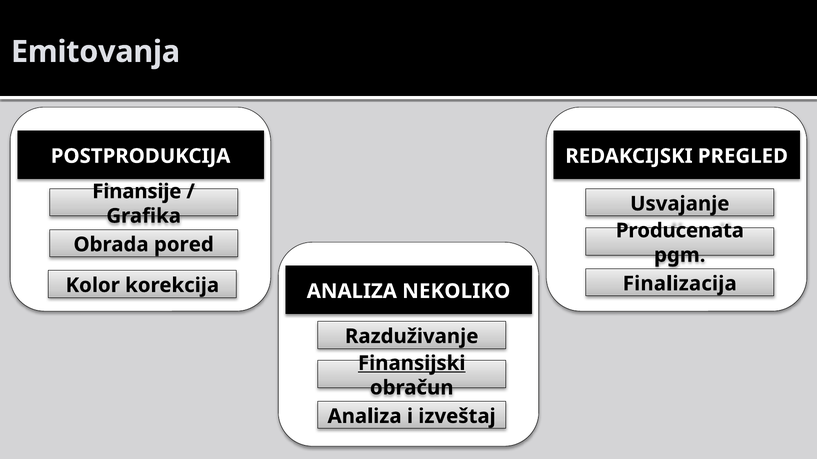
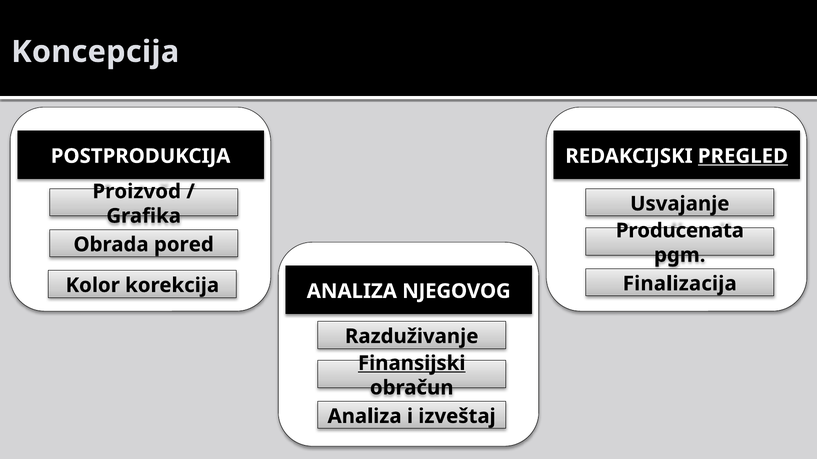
Emitovanja: Emitovanja -> Koncepcija (95, 52)
PREGLED underline: none -> present (743, 156)
Finansije: Finansije -> Proizvod (137, 192)
NEKOLIKO: NEKOLIKO -> NJEGOVOG (456, 292)
